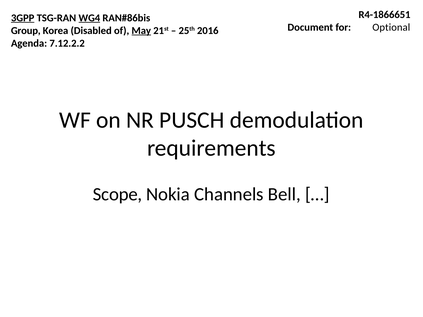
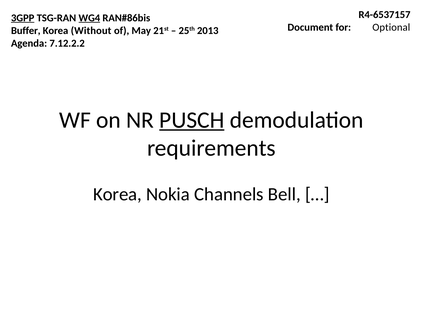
R4-1866651: R4-1866651 -> R4-6537157 (384, 15)
Group: Group -> Buffer (26, 31)
Disabled: Disabled -> Without (91, 31)
May underline: present -> none (141, 31)
2016: 2016 -> 2013 (208, 31)
PUSCH underline: none -> present (192, 120)
Scope: Scope -> Korea (118, 194)
